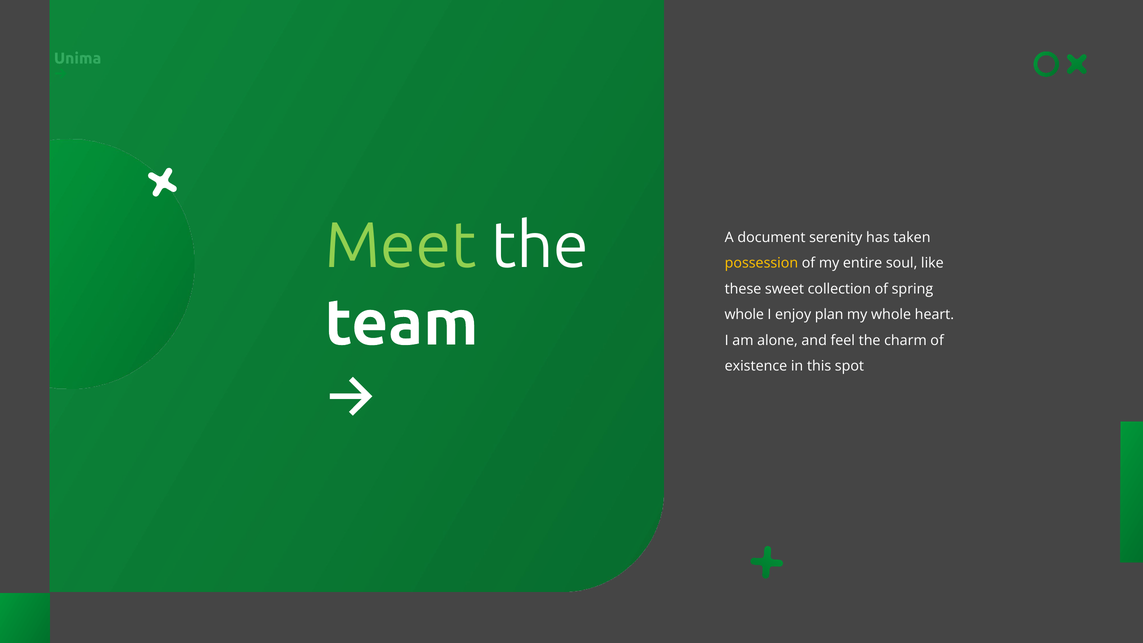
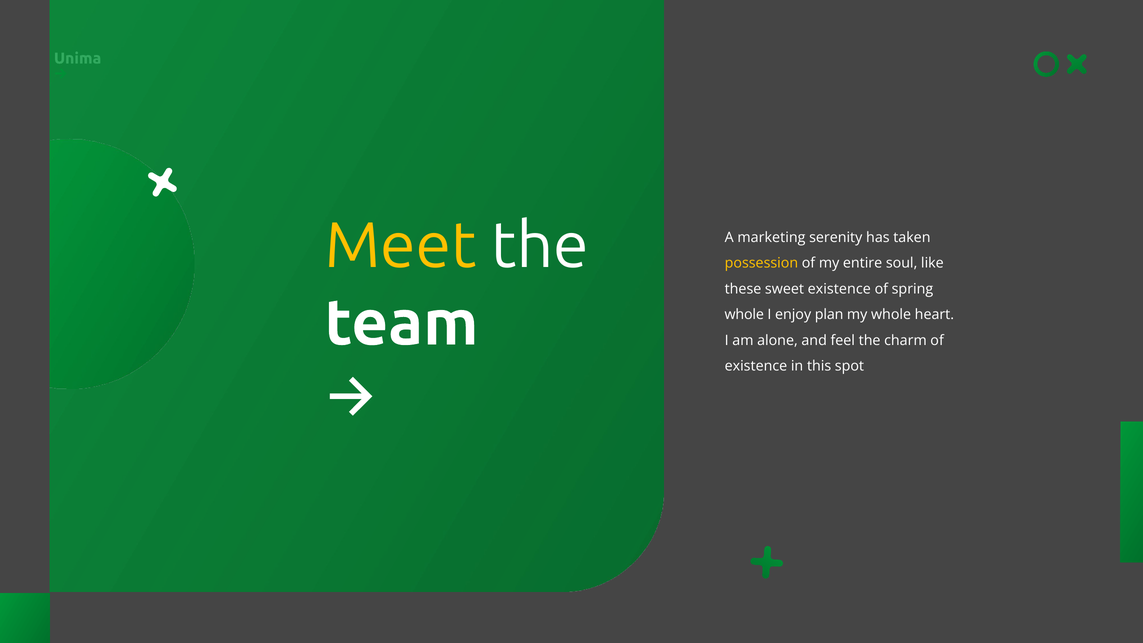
Meet colour: light green -> yellow (401, 246)
document: document -> marketing (771, 237)
sweet collection: collection -> existence (839, 289)
